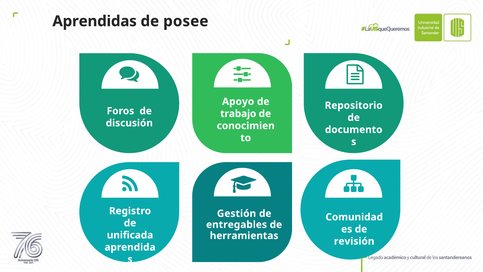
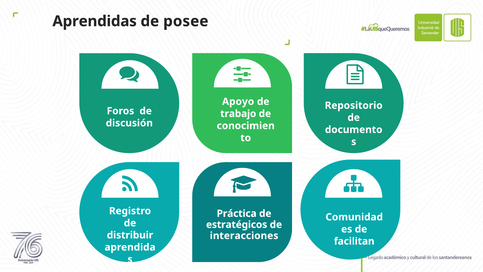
Gestión: Gestión -> Práctica (237, 213)
entregables: entregables -> estratégicos (237, 224)
unificada: unificada -> distribuir (130, 235)
herramientas: herramientas -> interacciones (244, 235)
revisión: revisión -> facilitan (354, 241)
